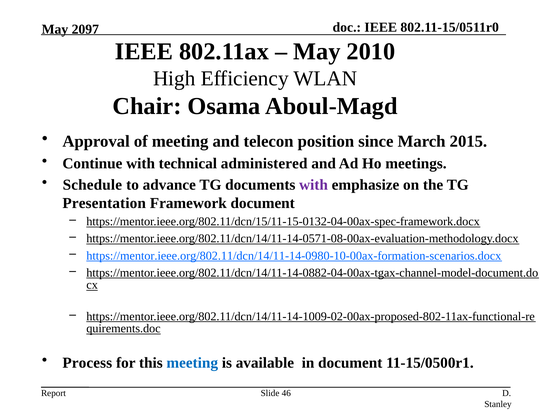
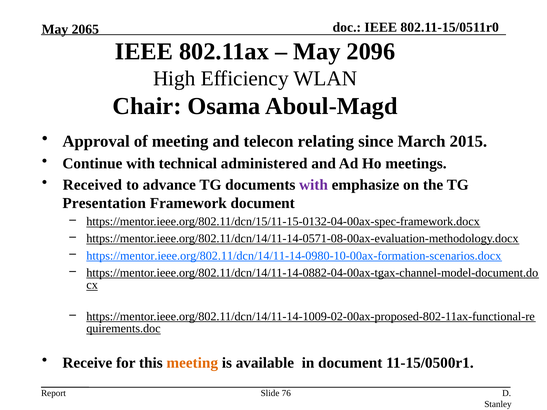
2097: 2097 -> 2065 (85, 29)
2010: 2010 -> 2096 (371, 51)
position: position -> relating (326, 142)
Schedule: Schedule -> Received (92, 185)
Process: Process -> Receive (87, 363)
meeting colour: blue -> orange (192, 363)
46: 46 -> 76 (286, 393)
